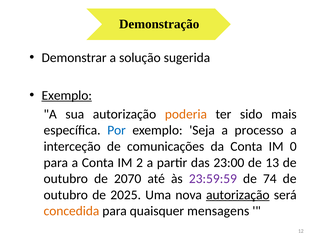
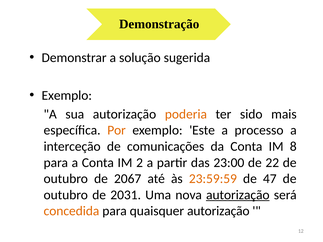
Exemplo underline: present -> none (67, 95)
Por colour: blue -> orange (117, 130)
Seja: Seja -> Este (202, 130)
0: 0 -> 8 (293, 147)
13: 13 -> 22 (272, 163)
2070: 2070 -> 2067 (128, 179)
23:59:59 colour: purple -> orange (213, 179)
74: 74 -> 47 (270, 179)
2025: 2025 -> 2031 (126, 195)
quaisquer mensagens: mensagens -> autorização (218, 211)
